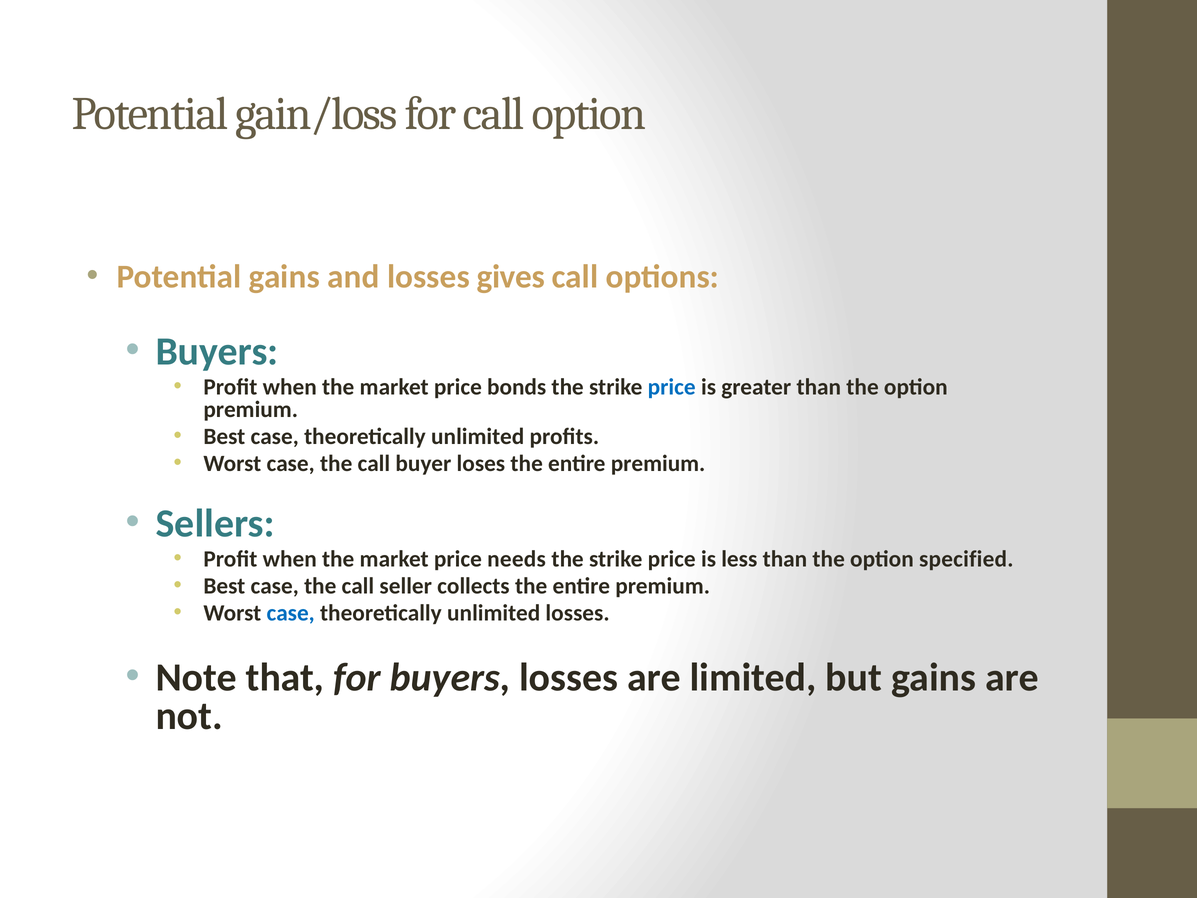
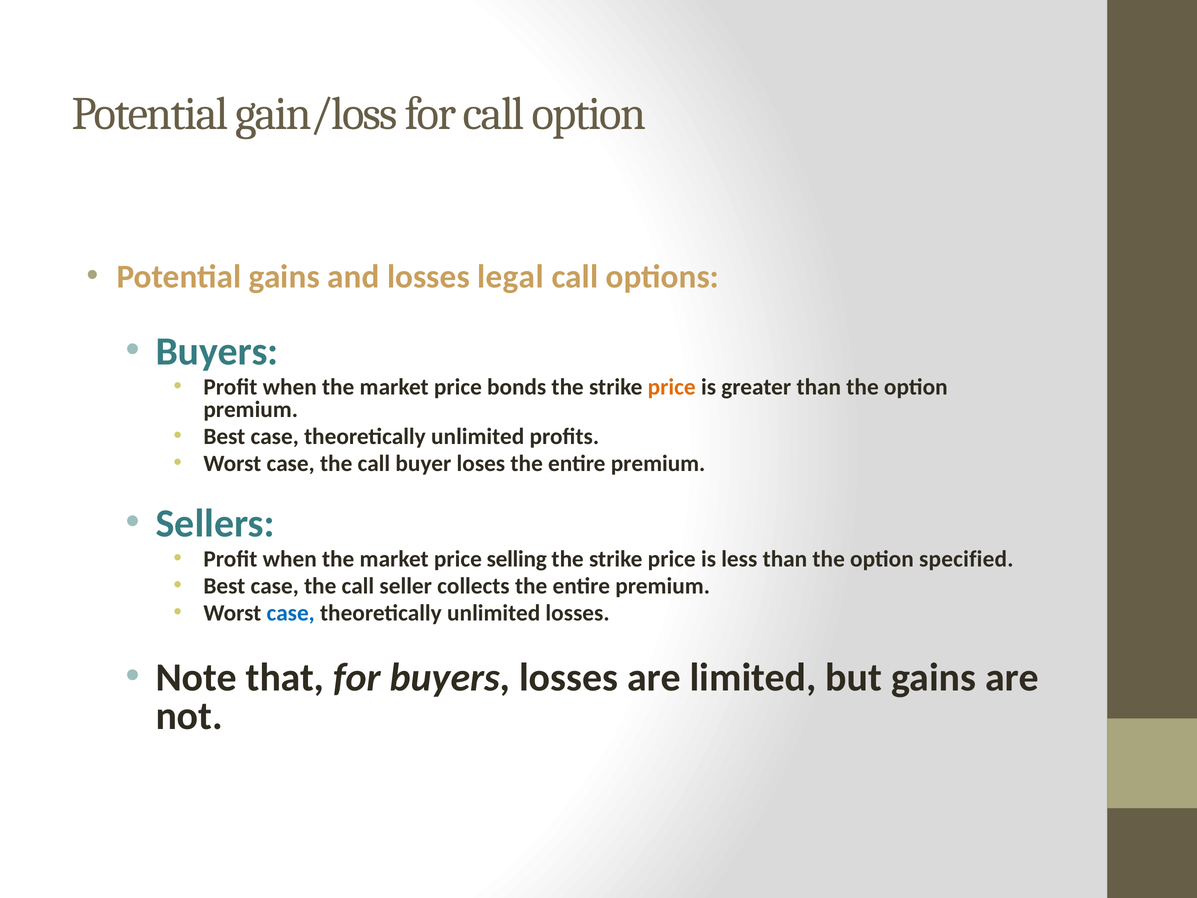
gives: gives -> legal (510, 277)
price colour: blue -> orange (672, 387)
needs: needs -> selling (517, 559)
